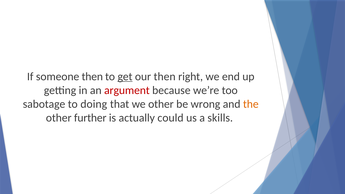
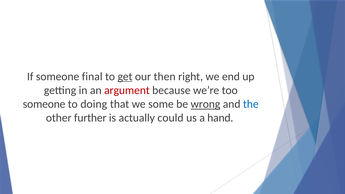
someone then: then -> final (92, 77)
sabotage: sabotage -> someone (44, 104)
we other: other -> some (161, 104)
wrong underline: none -> present (205, 104)
the colour: orange -> blue (251, 104)
skills: skills -> hand (220, 118)
